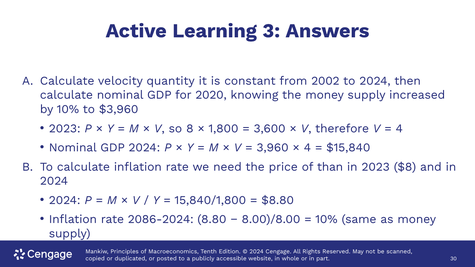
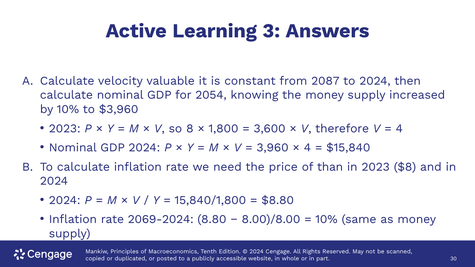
quantity: quantity -> valuable (171, 81)
2002: 2002 -> 2087 (325, 81)
2020: 2020 -> 2054 (211, 95)
2086-2024: 2086-2024 -> 2069-2024 (161, 220)
